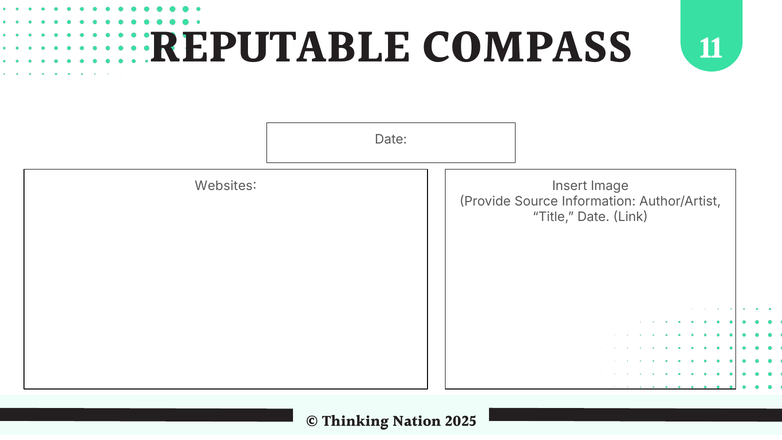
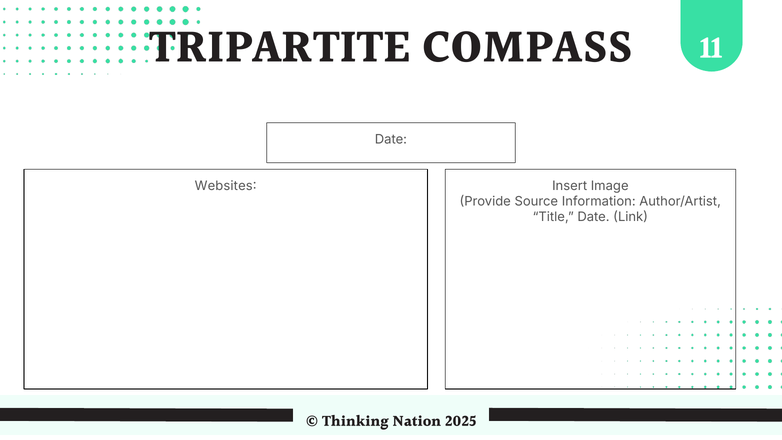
REPUTABLE: REPUTABLE -> TRIPARTITE (280, 48)
